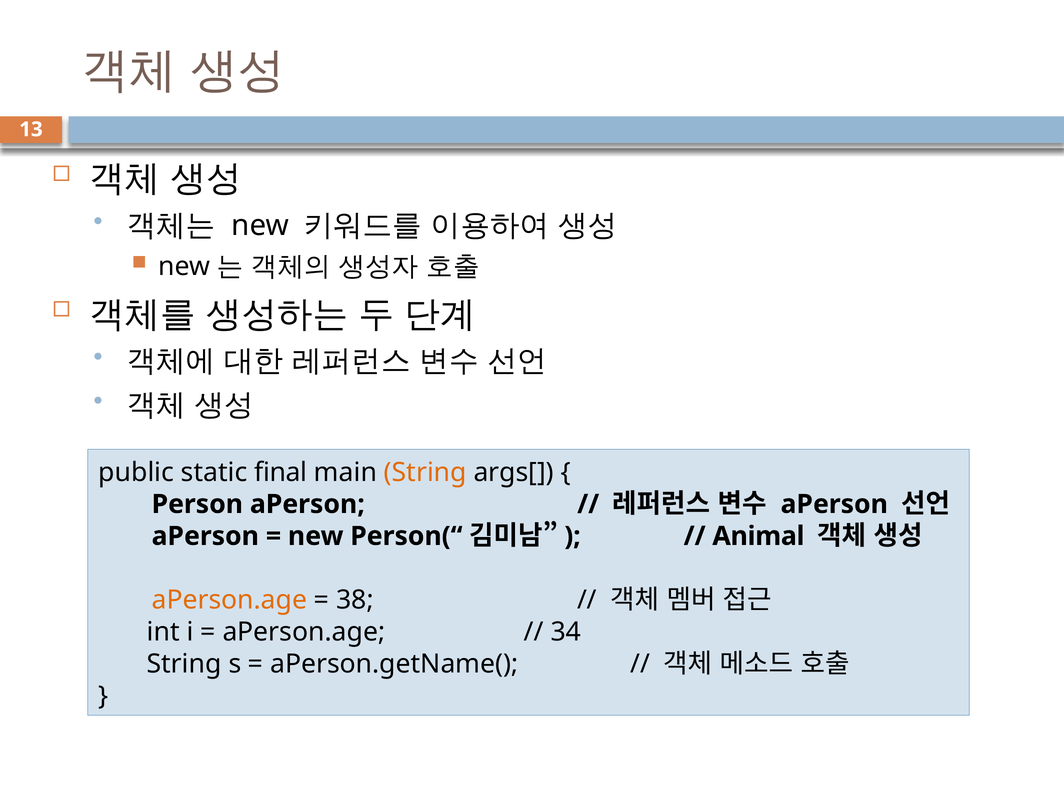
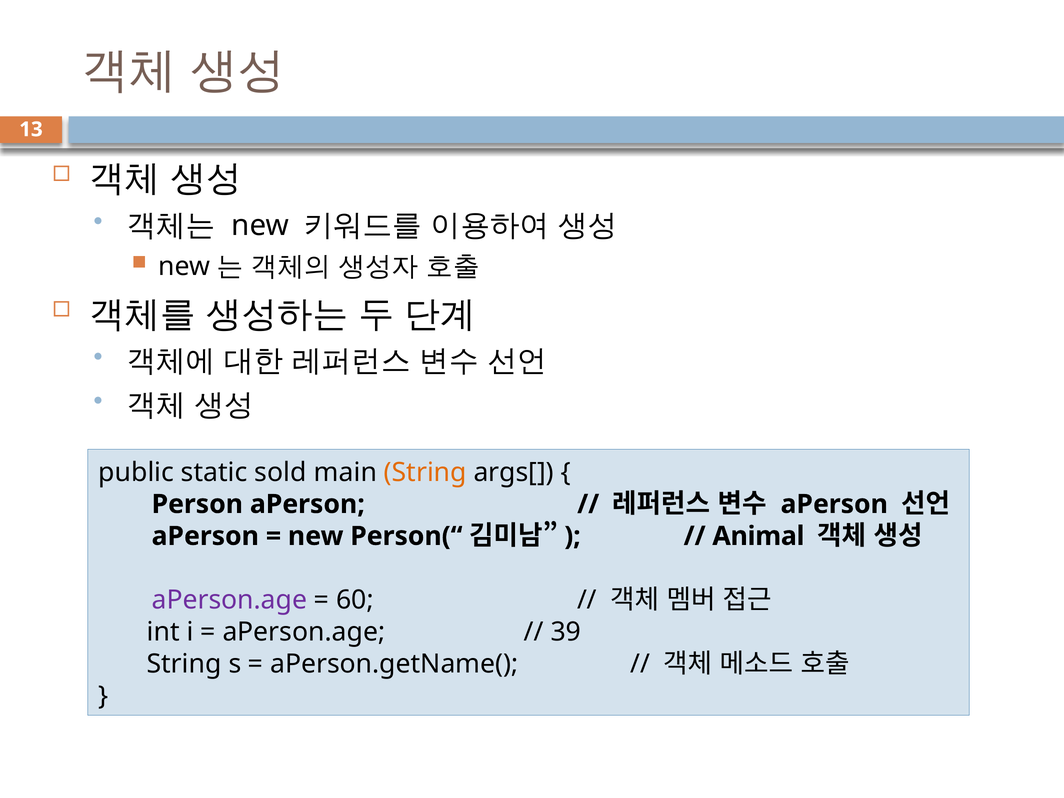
final: final -> sold (281, 472)
aPerson.age colour: orange -> purple (229, 600)
38: 38 -> 60 (355, 600)
34: 34 -> 39 (566, 632)
